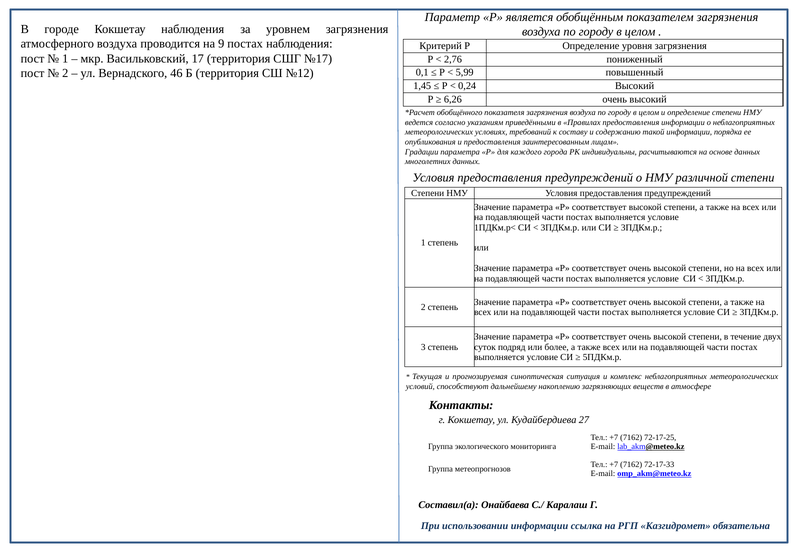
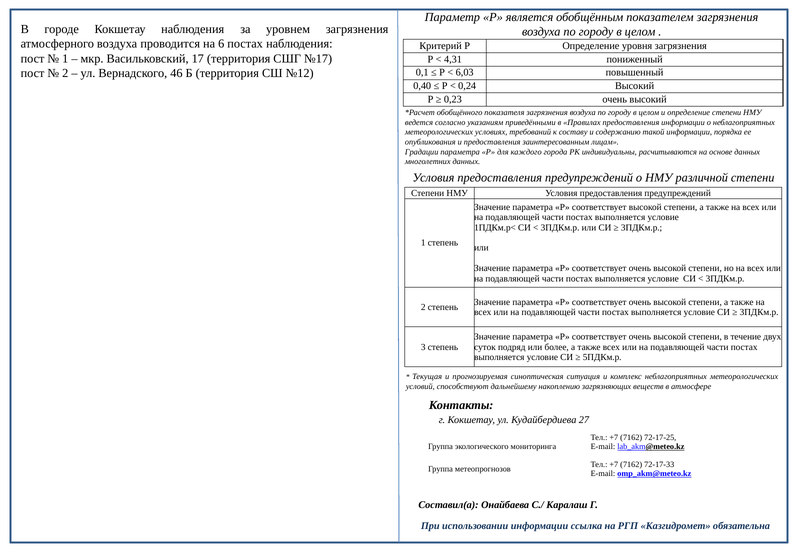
9: 9 -> 6 (221, 44)
2,76: 2,76 -> 4,31 (453, 59)
5,99: 5,99 -> 6,03 (465, 73)
1,45: 1,45 -> 0,40 (422, 86)
6,26: 6,26 -> 0,23 (453, 99)
